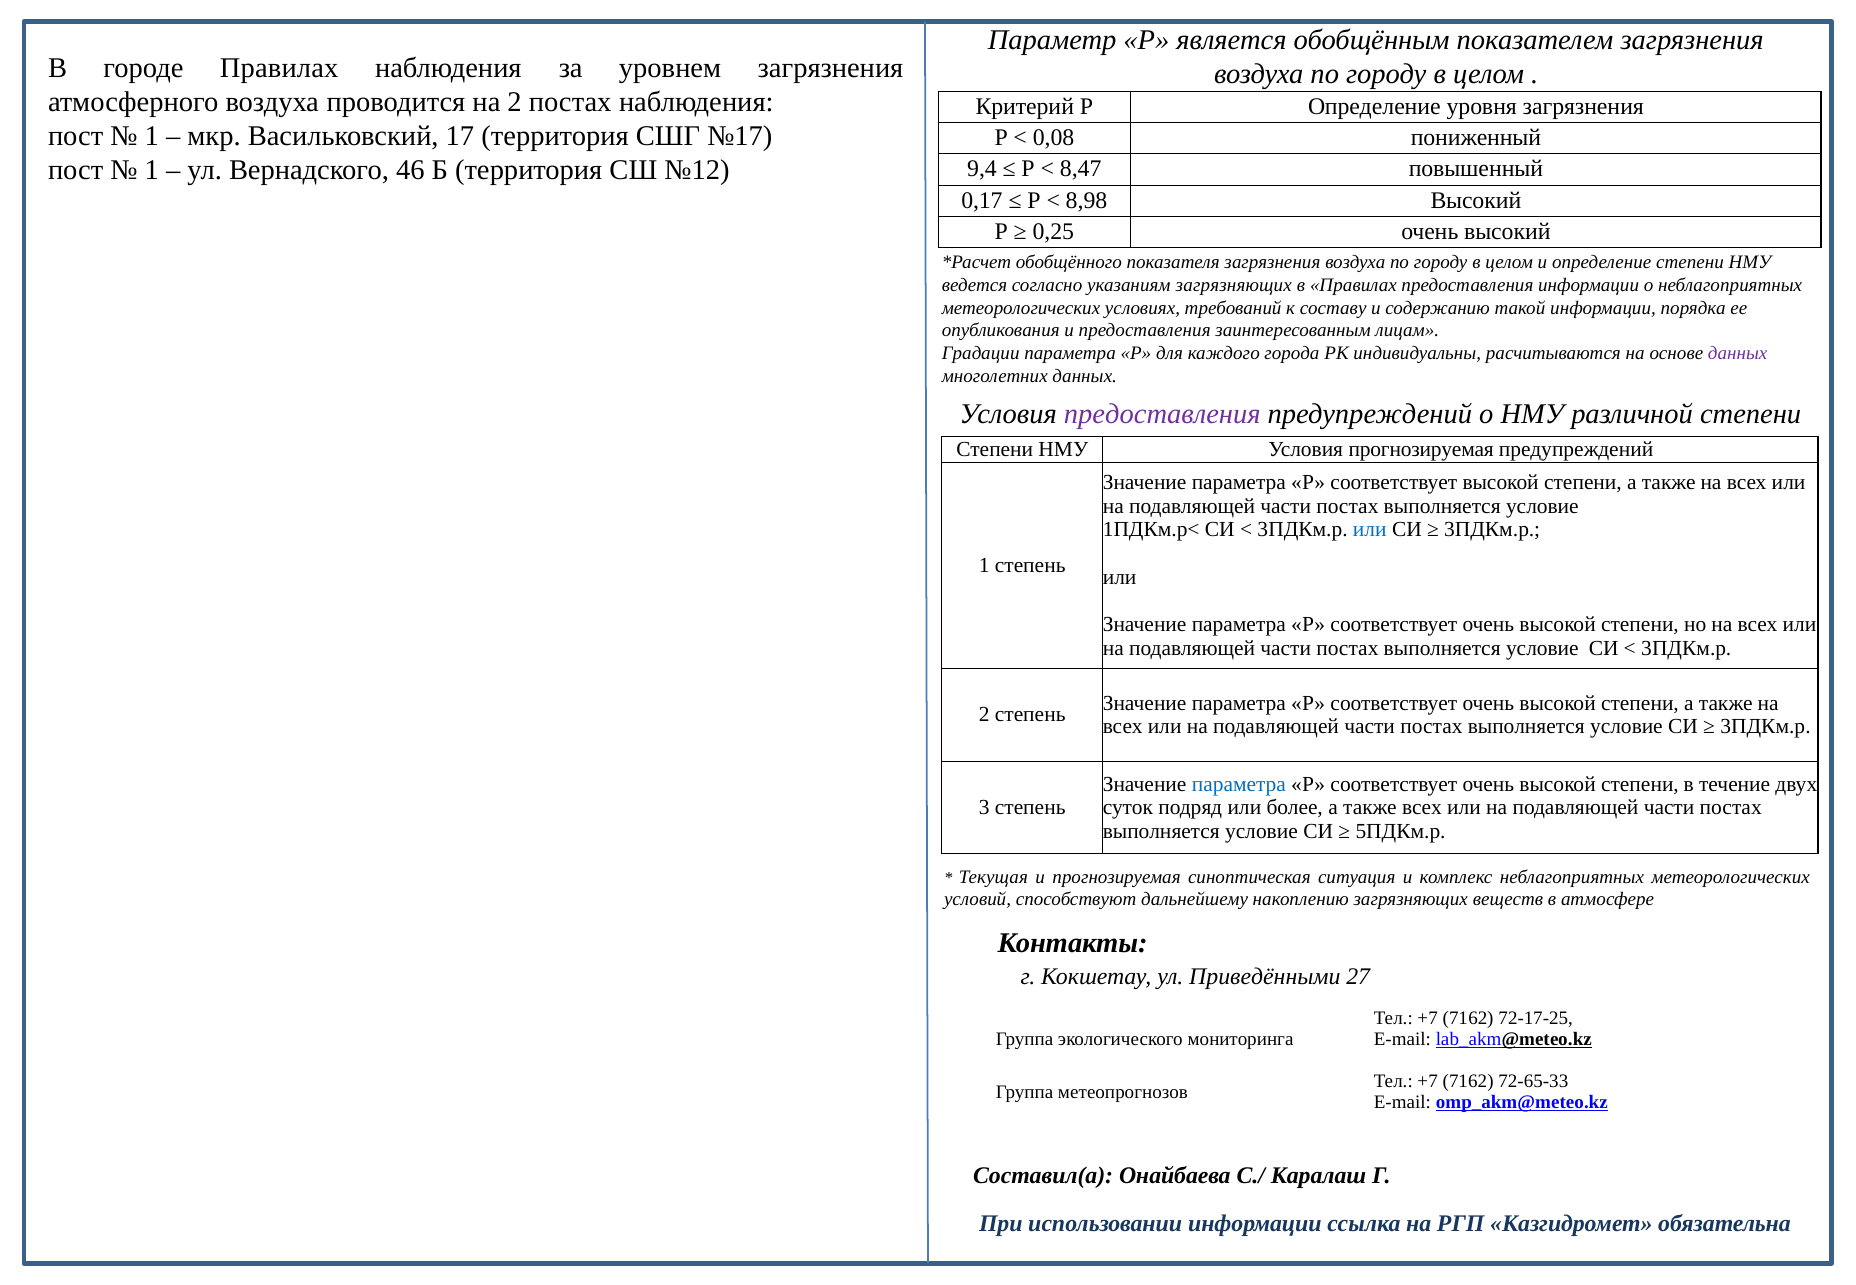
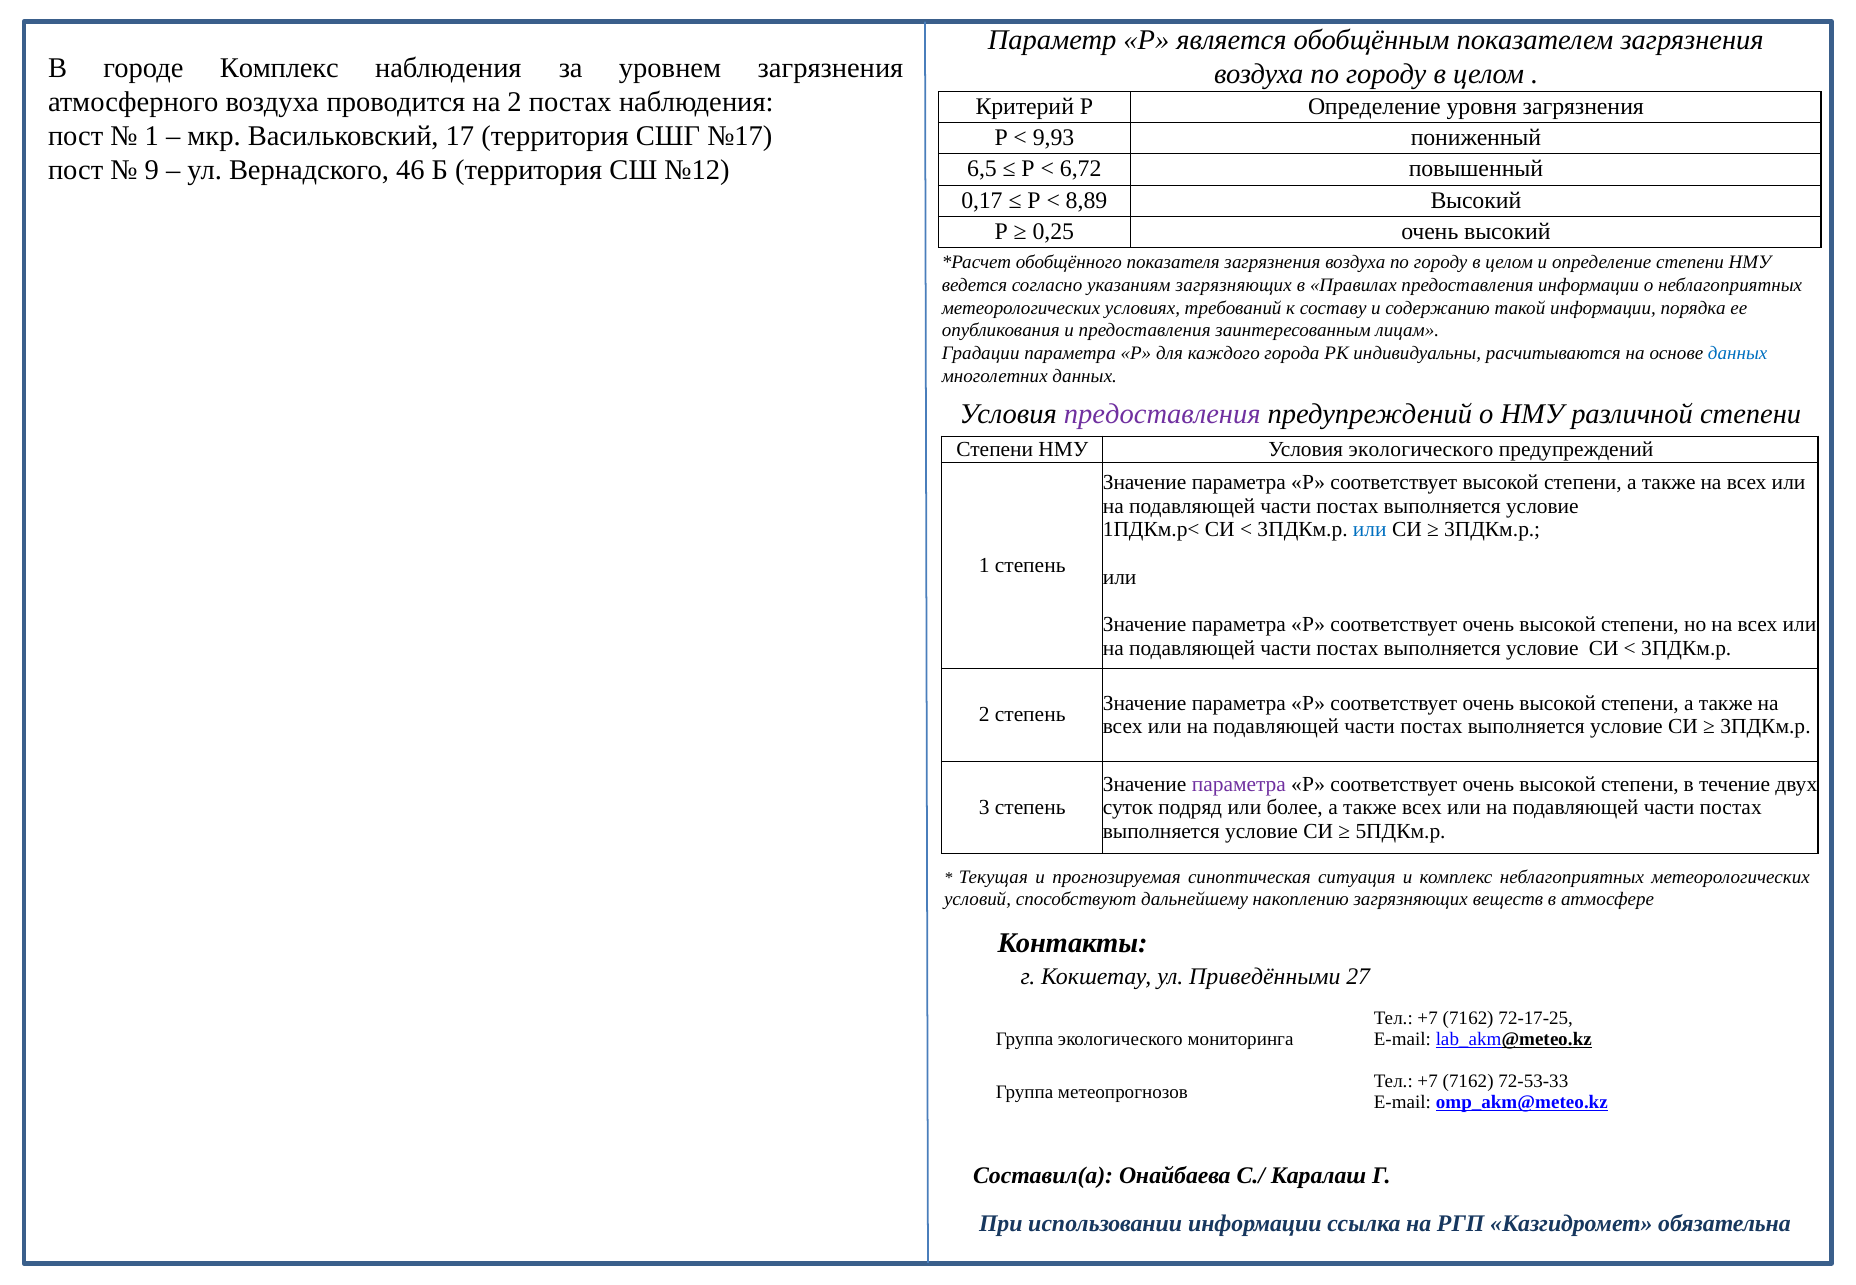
городе Правилах: Правилах -> Комплекс (279, 68)
0,08: 0,08 -> 9,93 (1054, 138)
1: 1 -> 9 (152, 170)
9,4: 9,4 -> 6,5 (982, 169)
8,47: 8,47 -> 6,72 (1081, 169)
8,98: 8,98 -> 8,89 (1087, 200)
данных colour: purple -> blue (1738, 353)
Условия прогнозируемая: прогнозируемая -> экологического (1421, 449)
параметра colour: blue -> purple (1239, 784)
72-65-33: 72-65-33 -> 72-53-33 (1533, 1081)
